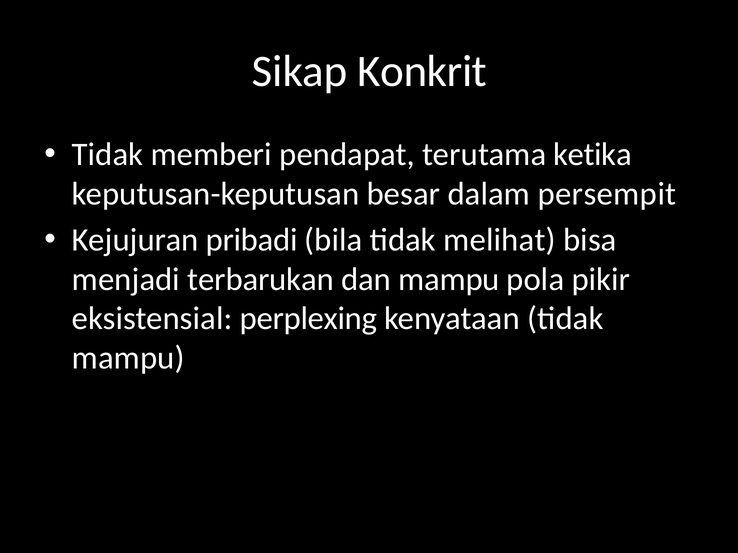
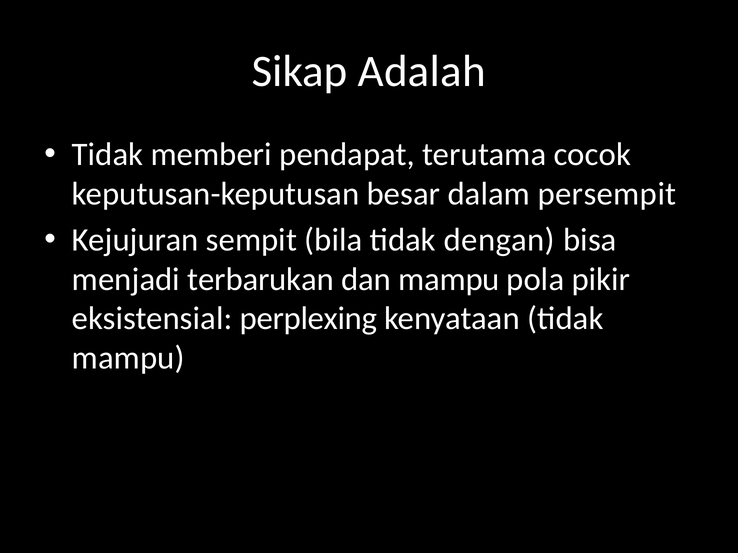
Konkrit: Konkrit -> Adalah (422, 71)
ketika: ketika -> cocok (592, 155)
pribadi: pribadi -> sempit (251, 240)
melihat: melihat -> dengan (499, 240)
